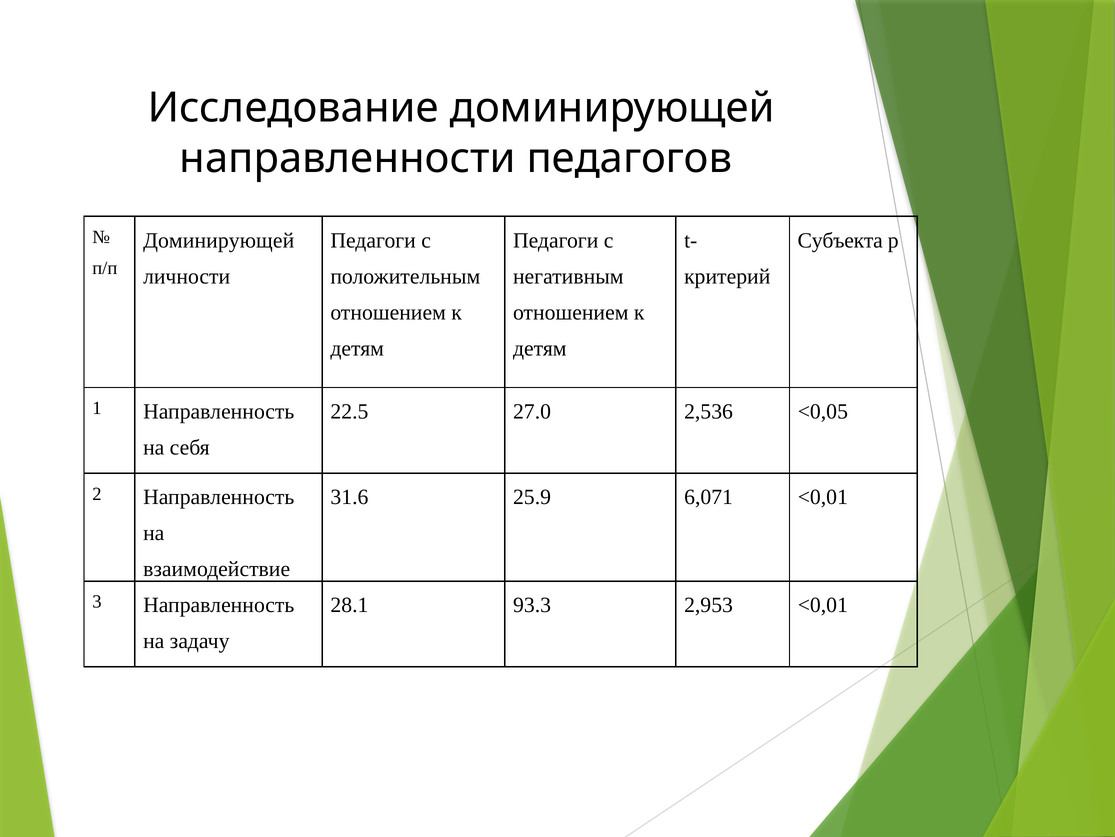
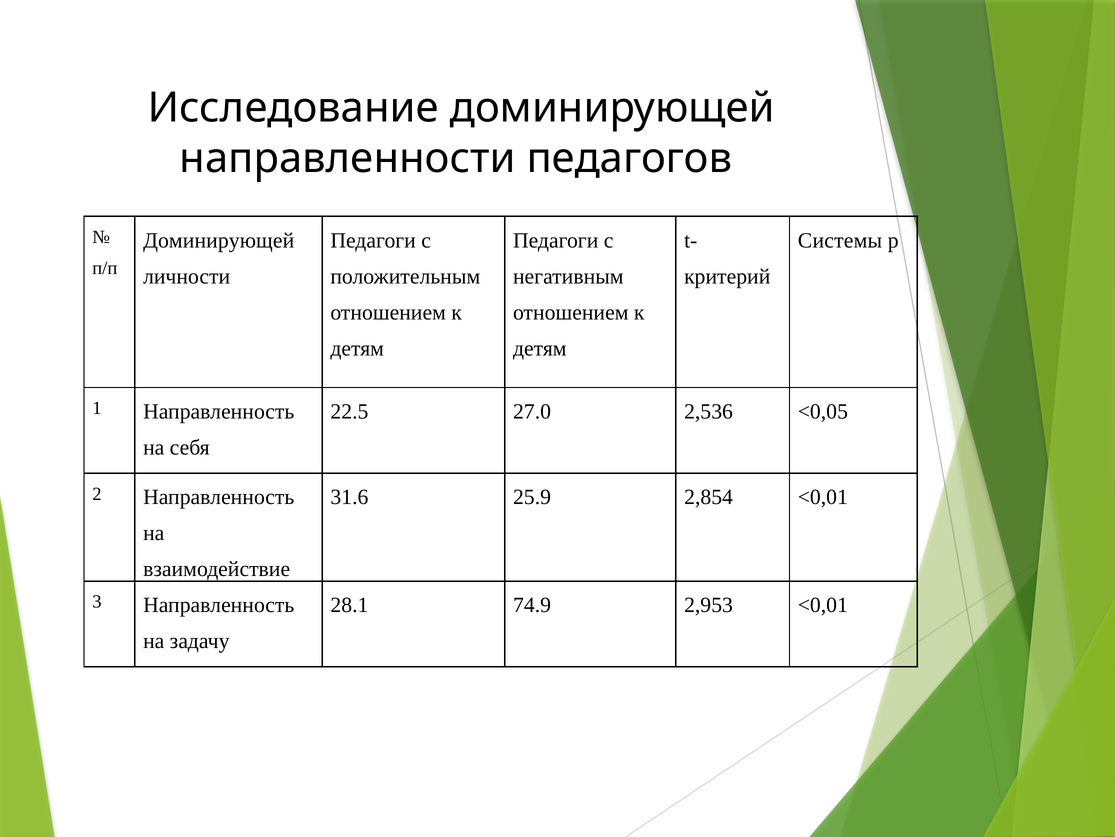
Субъекта: Субъекта -> Системы (840, 240)
6,071: 6,071 -> 2,854 (709, 497)
93.3: 93.3 -> 74.9 (532, 605)
